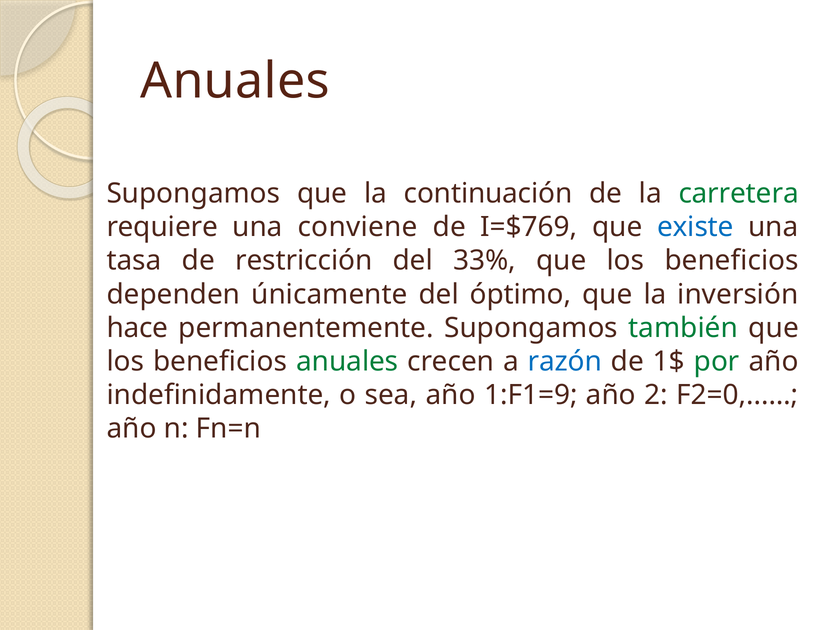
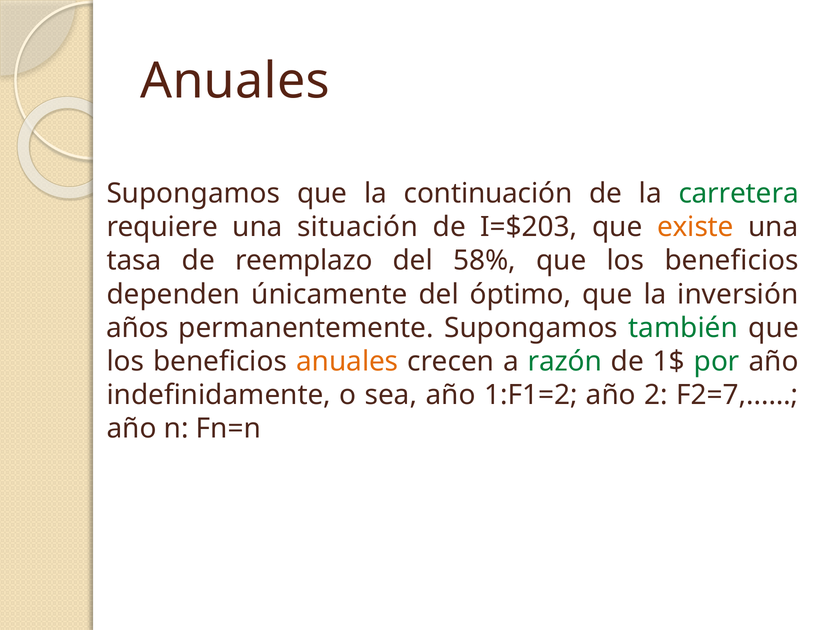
conviene: conviene -> situación (358, 227)
I=$769: I=$769 -> I=$203 (529, 227)
existe colour: blue -> orange (695, 227)
restricción: restricción -> reemplazo (304, 261)
33%: 33% -> 58% (485, 261)
hace: hace -> años (137, 328)
anuales colour: green -> orange (347, 361)
razón colour: blue -> green (565, 361)
1:F1=9: 1:F1=9 -> 1:F1=2 (531, 395)
F2=0,...…: F2=0,...… -> F2=7,...… (737, 395)
